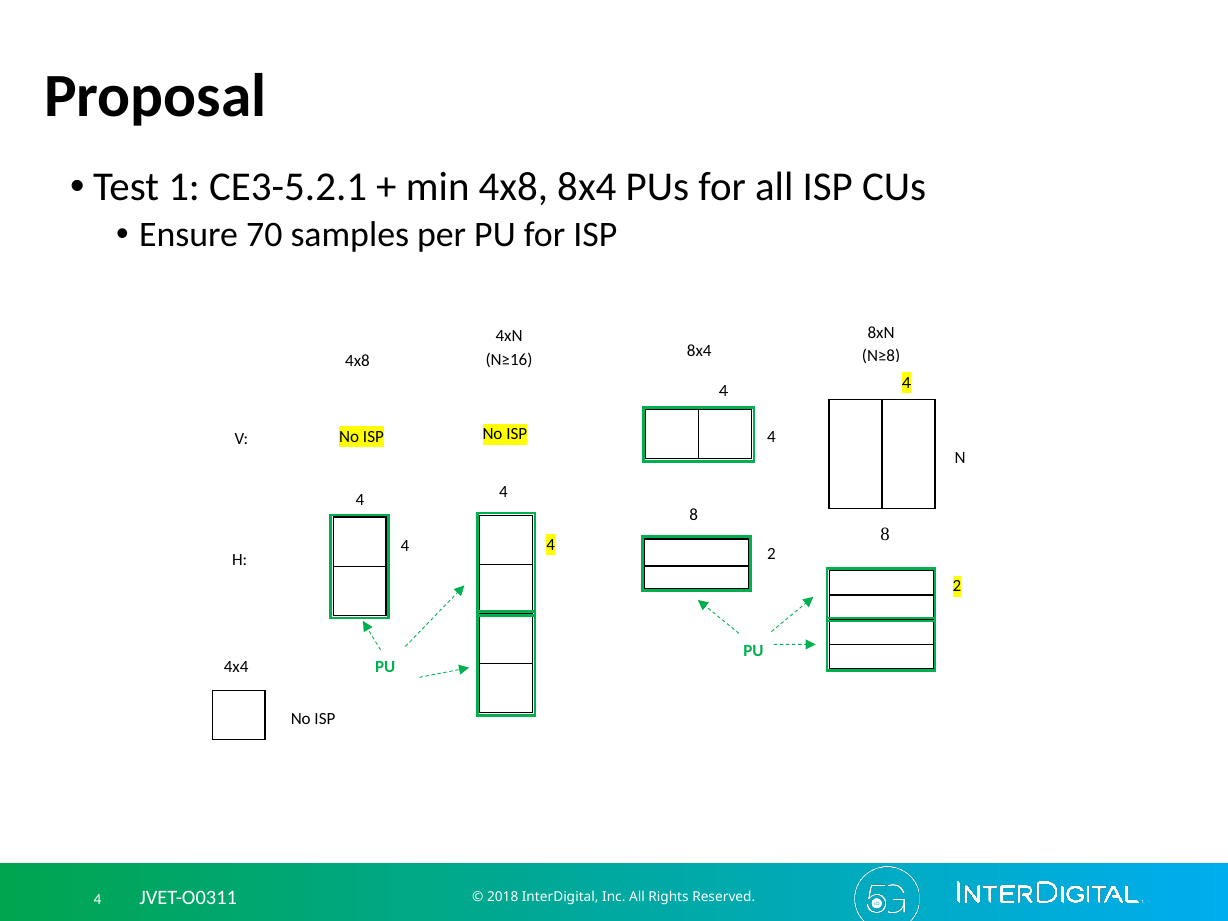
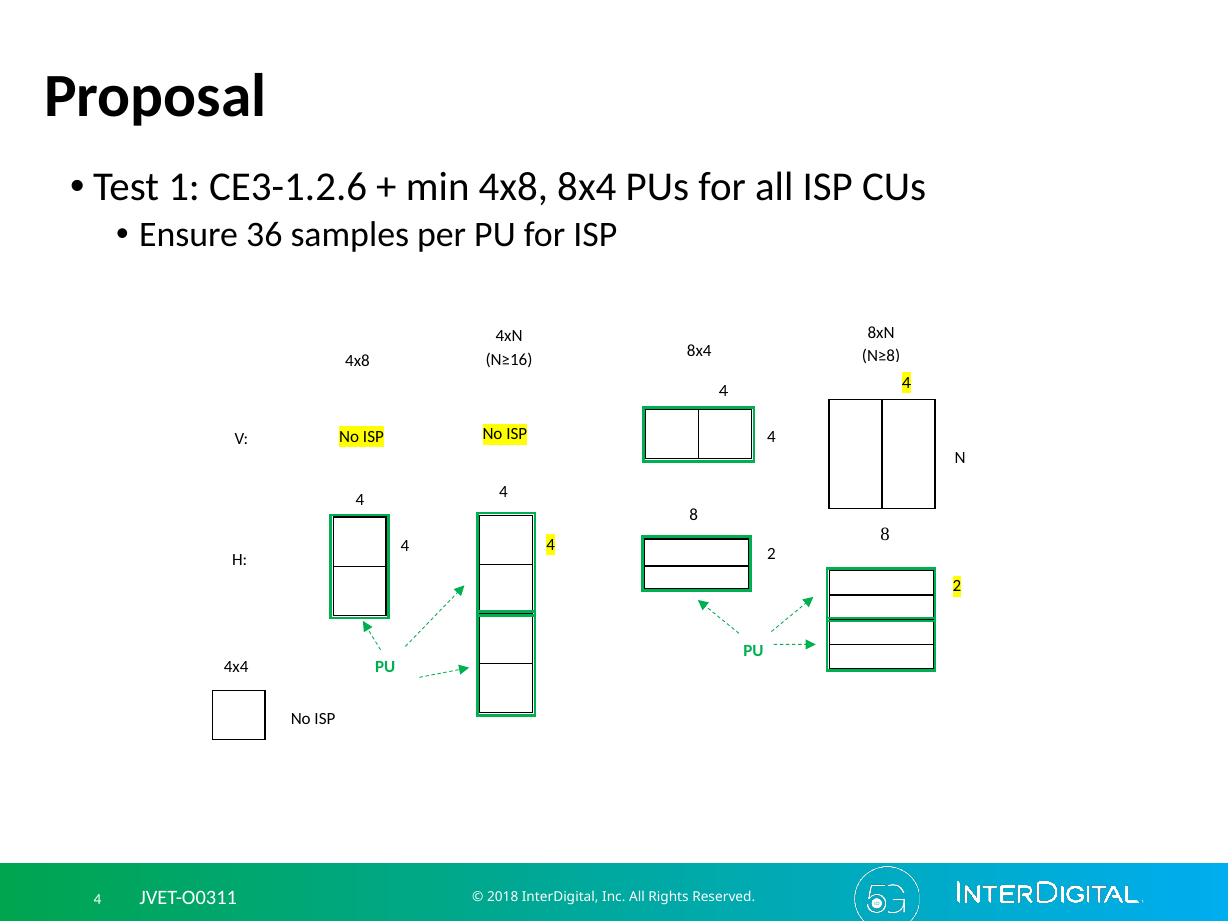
CE3-5.2.1: CE3-5.2.1 -> CE3-1.2.6 (288, 187)
70: 70 -> 36 (264, 235)
